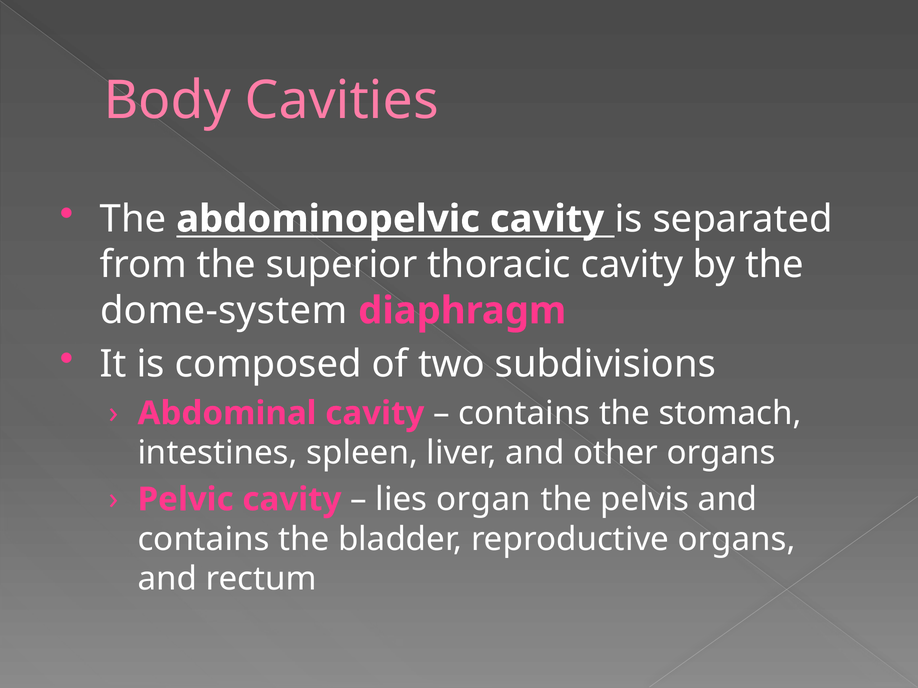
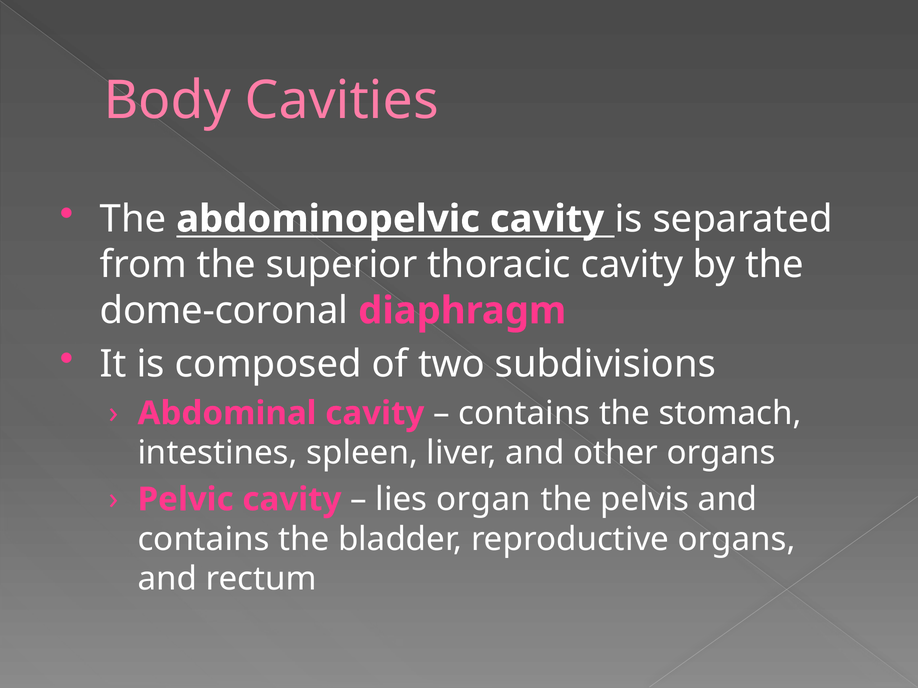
dome-system: dome-system -> dome-coronal (224, 311)
